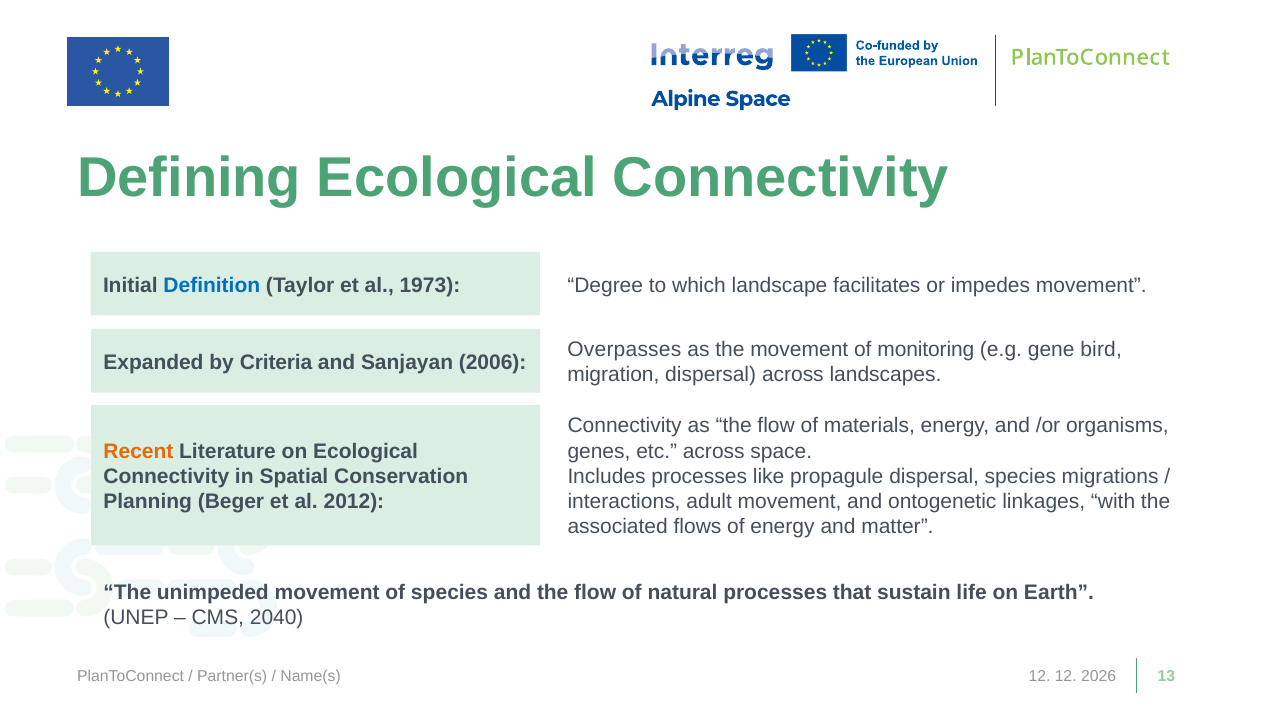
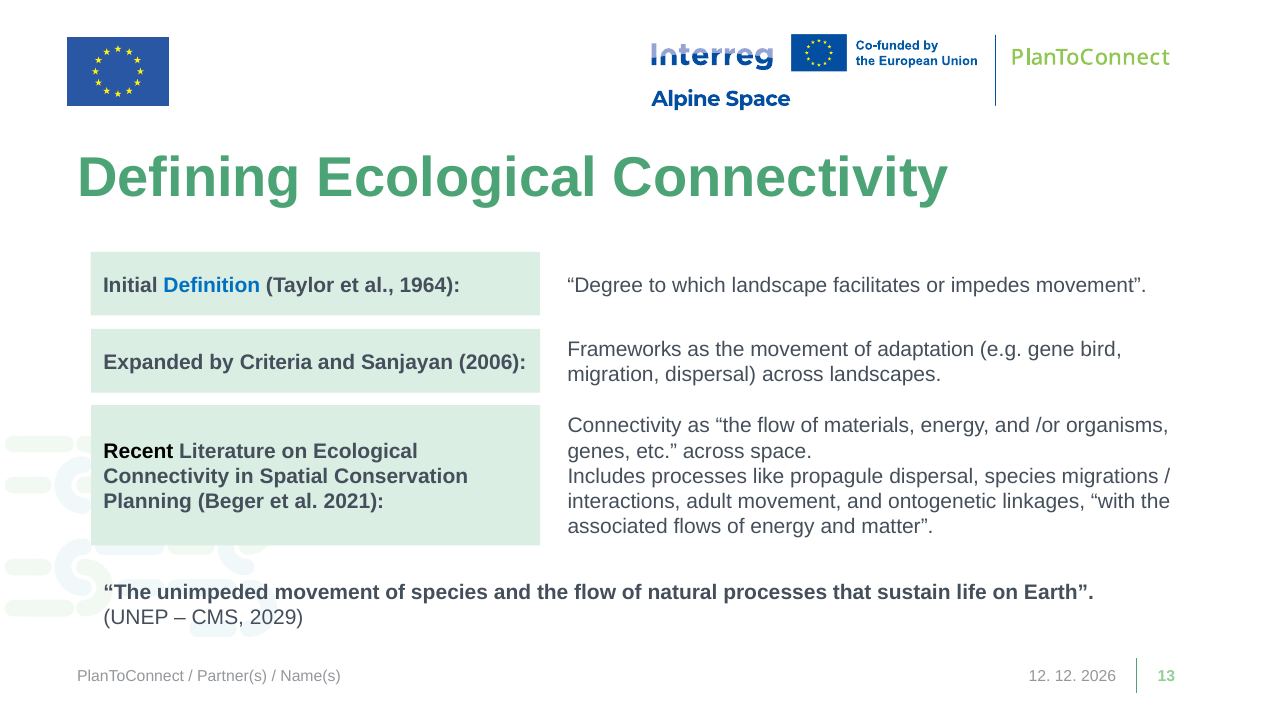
1973: 1973 -> 1964 (430, 285)
Overpasses: Overpasses -> Frameworks (625, 349)
monitoring: monitoring -> adaptation (926, 349)
Recent colour: orange -> black (138, 451)
2012: 2012 -> 2021 (354, 501)
2040: 2040 -> 2029 (277, 617)
